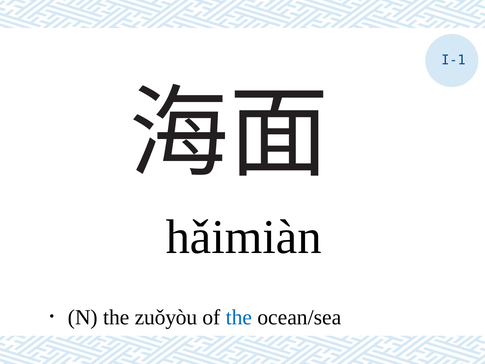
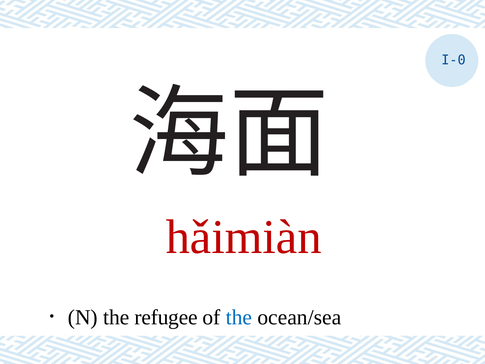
I-1: I-1 -> I-0 (453, 60)
hǎimiàn colour: black -> red (244, 237)
zuǒyòu: zuǒyòu -> refugee (166, 317)
